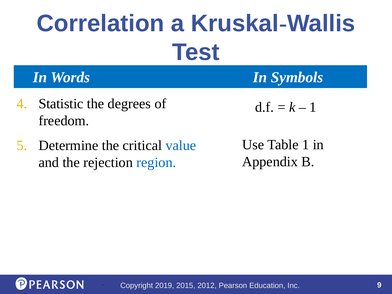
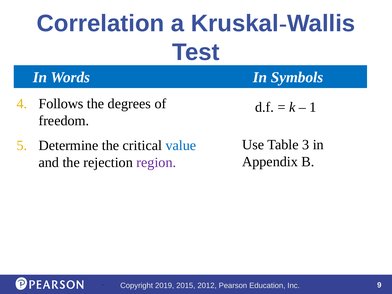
Statistic: Statistic -> Follows (61, 104)
Table 1: 1 -> 3 (306, 145)
region colour: blue -> purple (156, 163)
